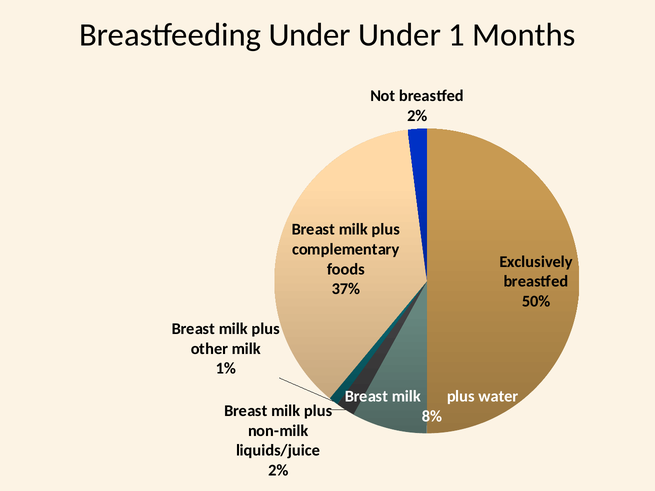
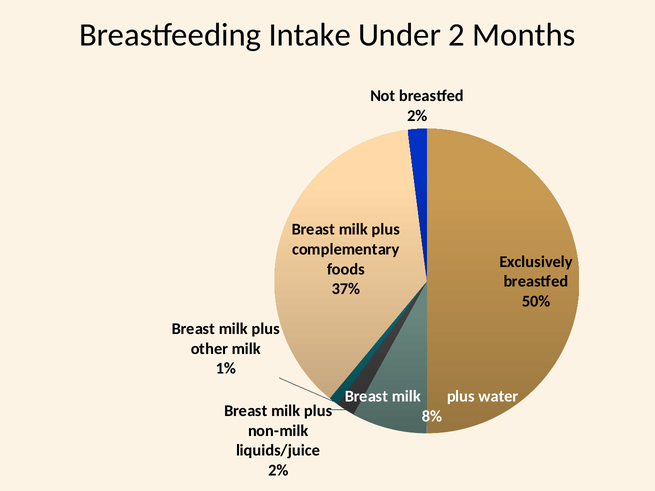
Breastfeeding Under: Under -> Intake (310, 35)
1: 1 -> 2 (457, 35)
